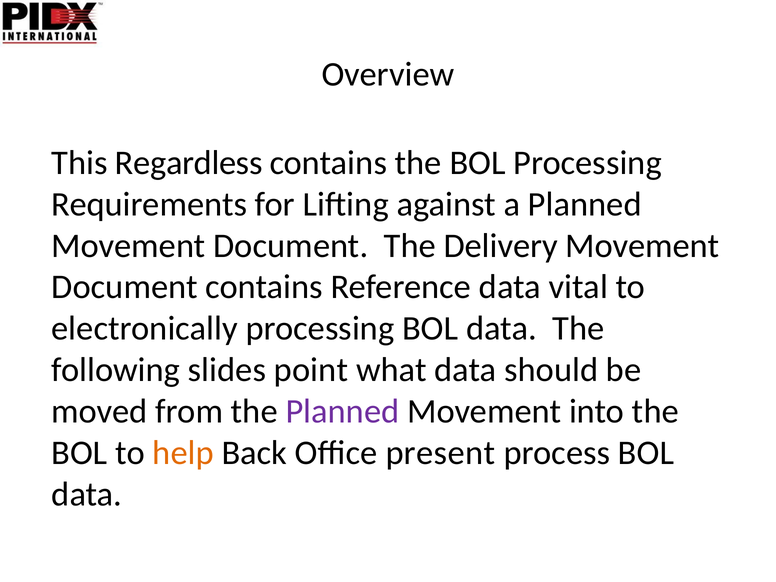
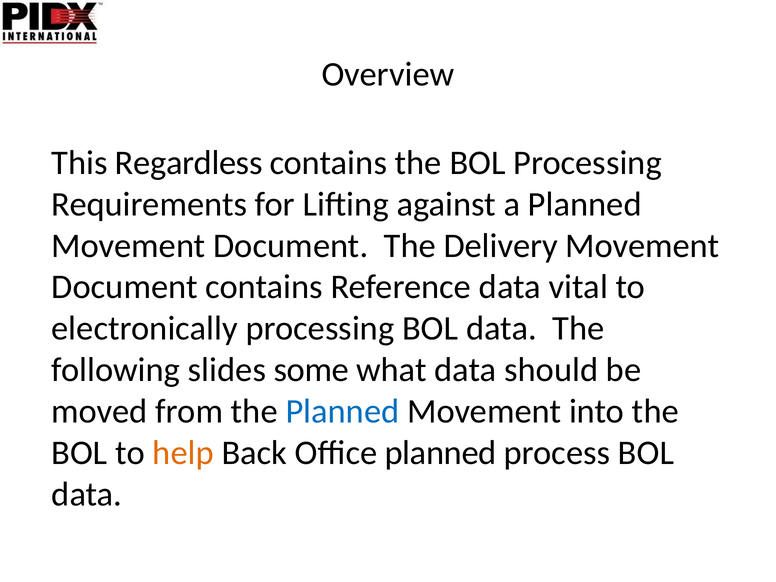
point: point -> some (311, 370)
Planned colour: purple -> blue (342, 411)
Office present: present -> planned (441, 453)
